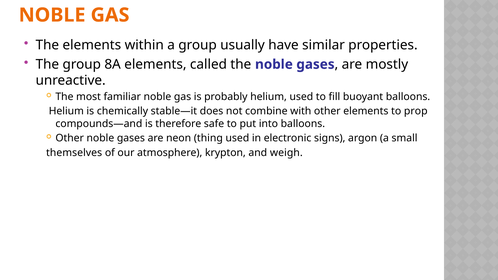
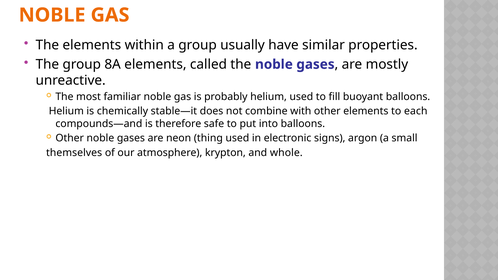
prop: prop -> each (416, 111)
weigh: weigh -> whole (286, 153)
